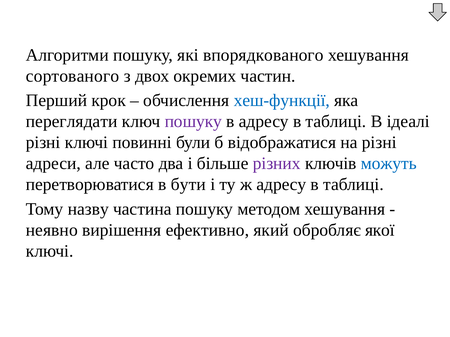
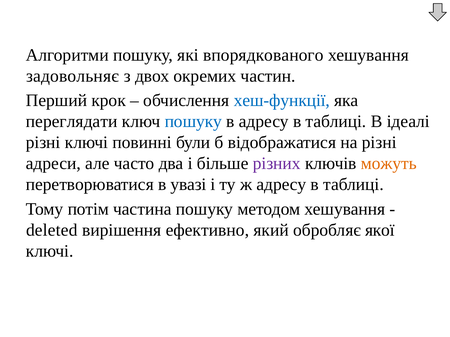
сортованого: сортованого -> задовольняє (73, 76)
пошуку colour: purple -> blue (193, 122)
можуть colour: blue -> orange (389, 164)
бути: бути -> увазі (188, 185)
назву: назву -> потім (88, 209)
неявно: неявно -> deleted (52, 230)
